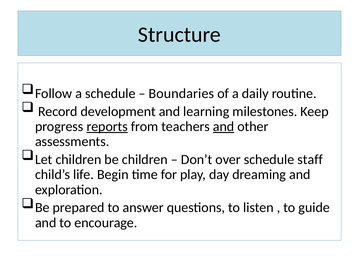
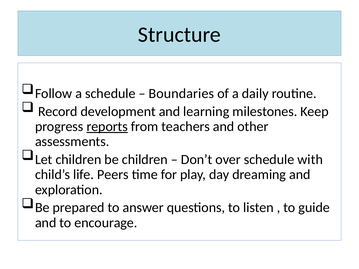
and underline: present -> none (224, 127)
staff: staff -> with (310, 160)
Begin: Begin -> Peers (113, 175)
